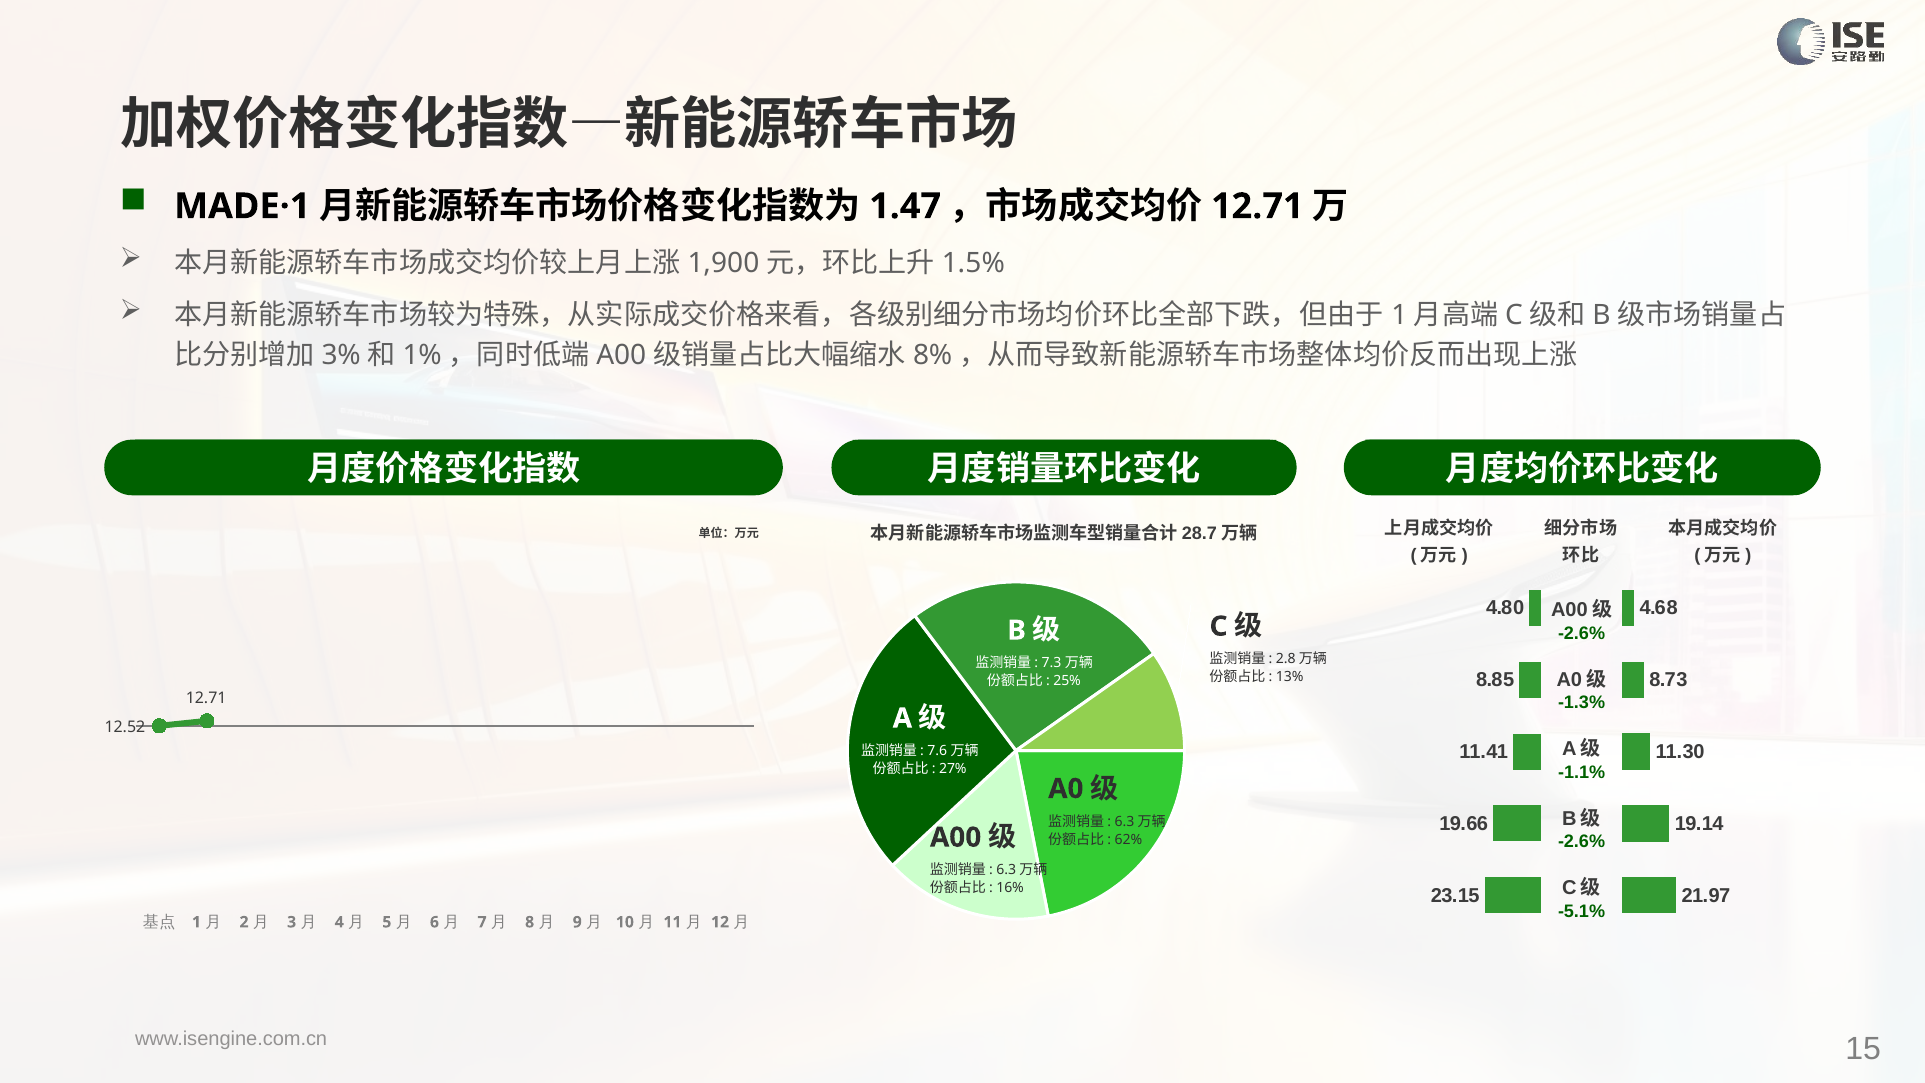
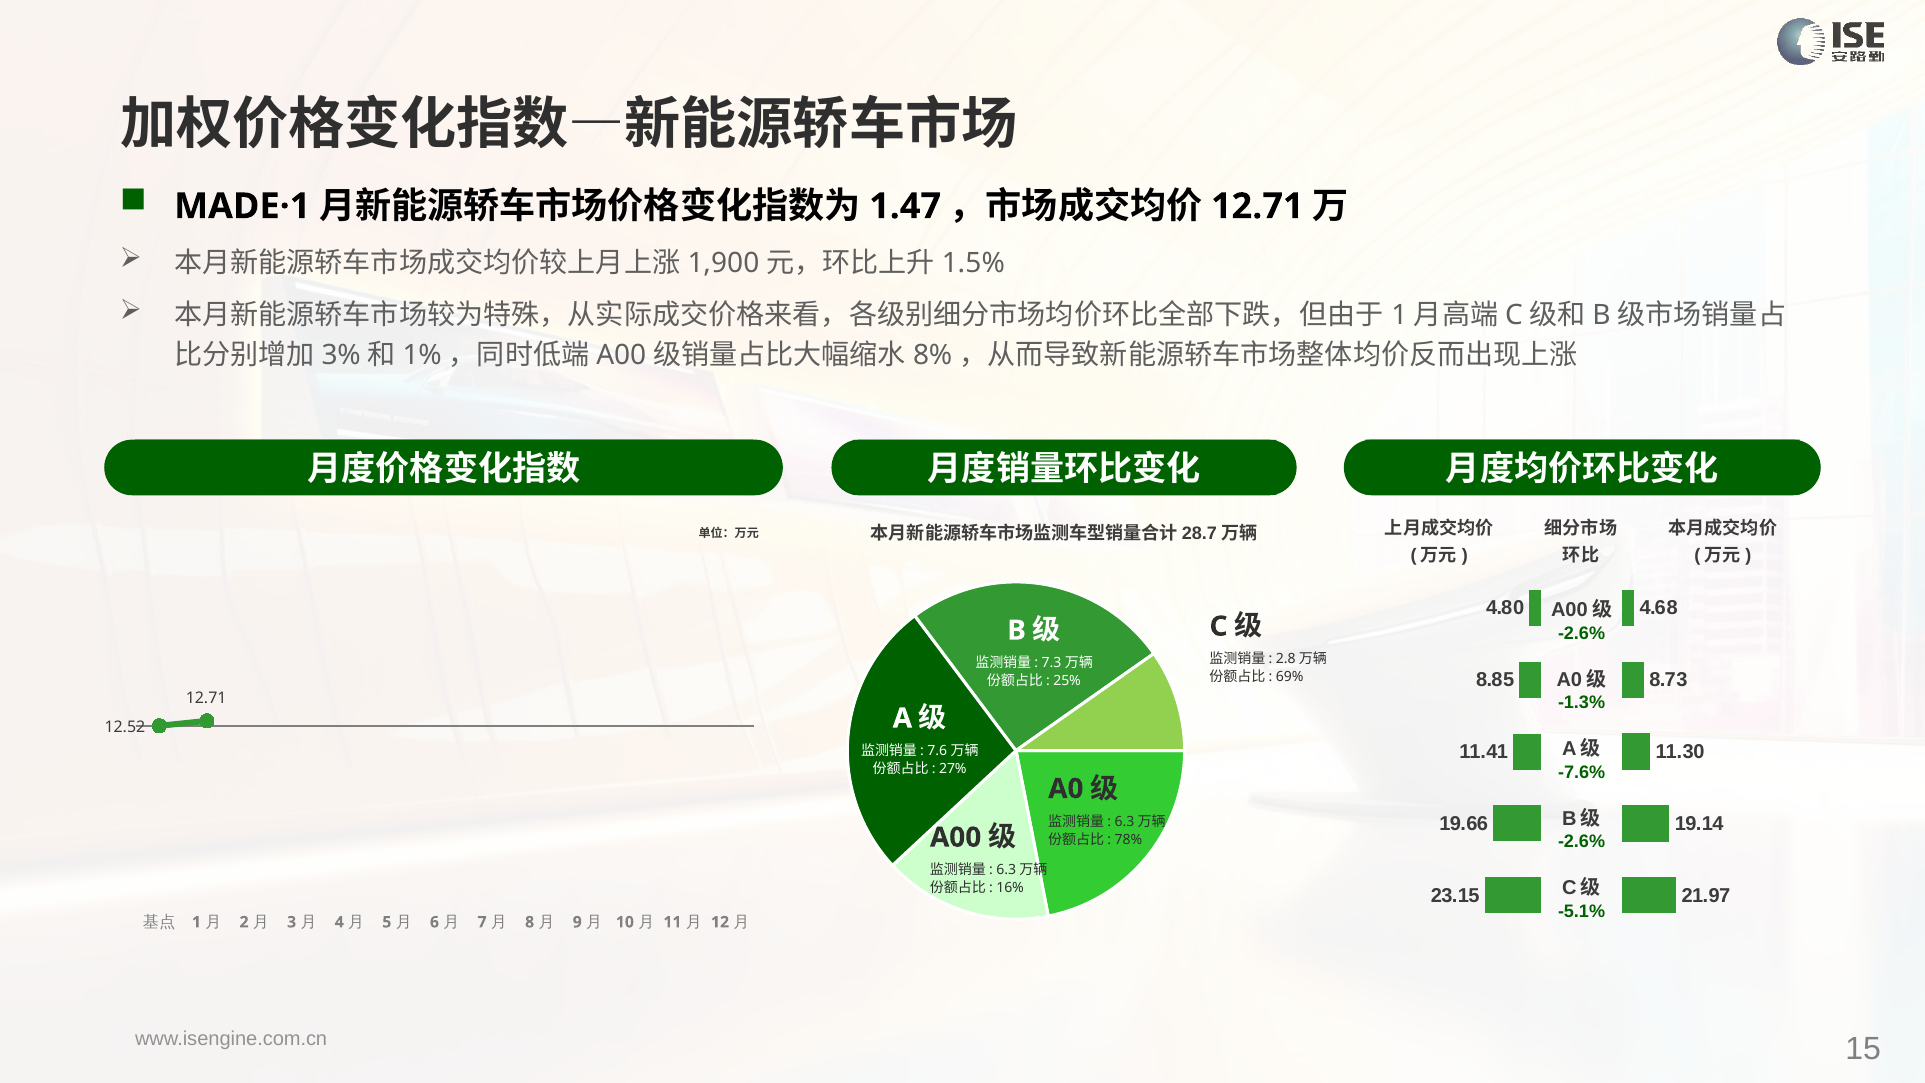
13%: 13% -> 69% (1290, 677)
-1.1%: -1.1% -> -7.6% (1582, 772)
62%: 62% -> 78% (1128, 839)
